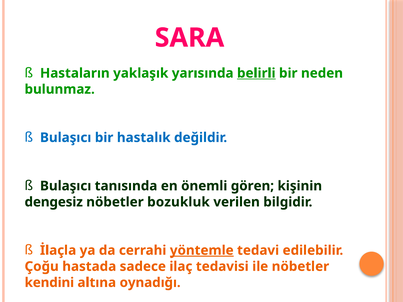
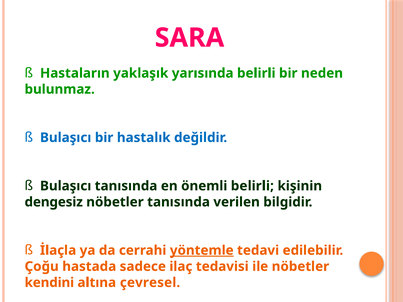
belirli underline: present -> none (256, 73)
önemli gören: gören -> belirli (252, 186)
nöbetler bozukluk: bozukluk -> tanısında (179, 202)
oynadığı: oynadığı -> çevresel (150, 283)
